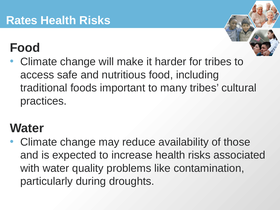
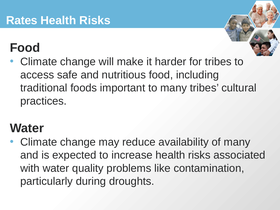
of those: those -> many (237, 142)
